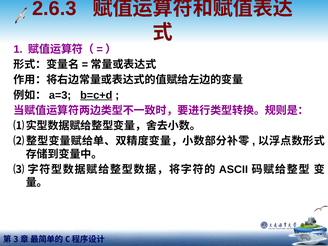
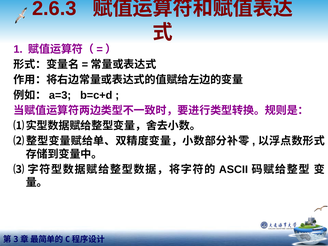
b=c+d underline: present -> none (96, 95)
